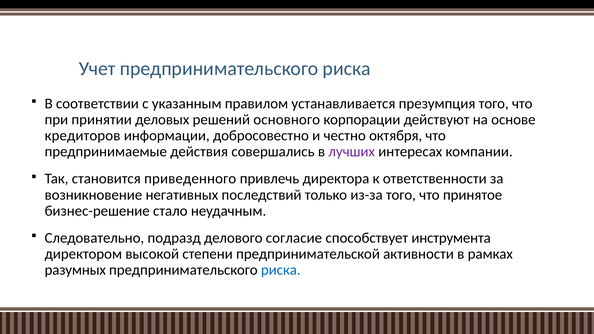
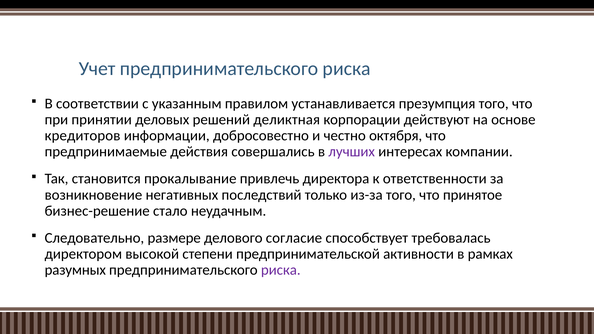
основного: основного -> деликтная (287, 120)
приведенного: приведенного -> прокалывание (190, 179)
подразд: подразд -> размере (174, 238)
инструмента: инструмента -> требовалась (451, 238)
риска colour: blue -> purple (281, 270)
